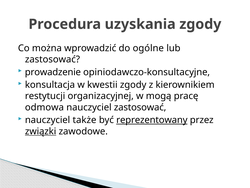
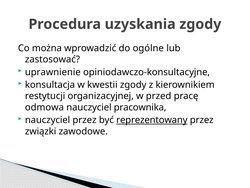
prowadzenie: prowadzenie -> uprawnienie (53, 72)
mogą: mogą -> przed (159, 96)
nauczyciel zastosować: zastosować -> pracownika (140, 107)
nauczyciel także: także -> przez (85, 120)
związki underline: present -> none (41, 131)
